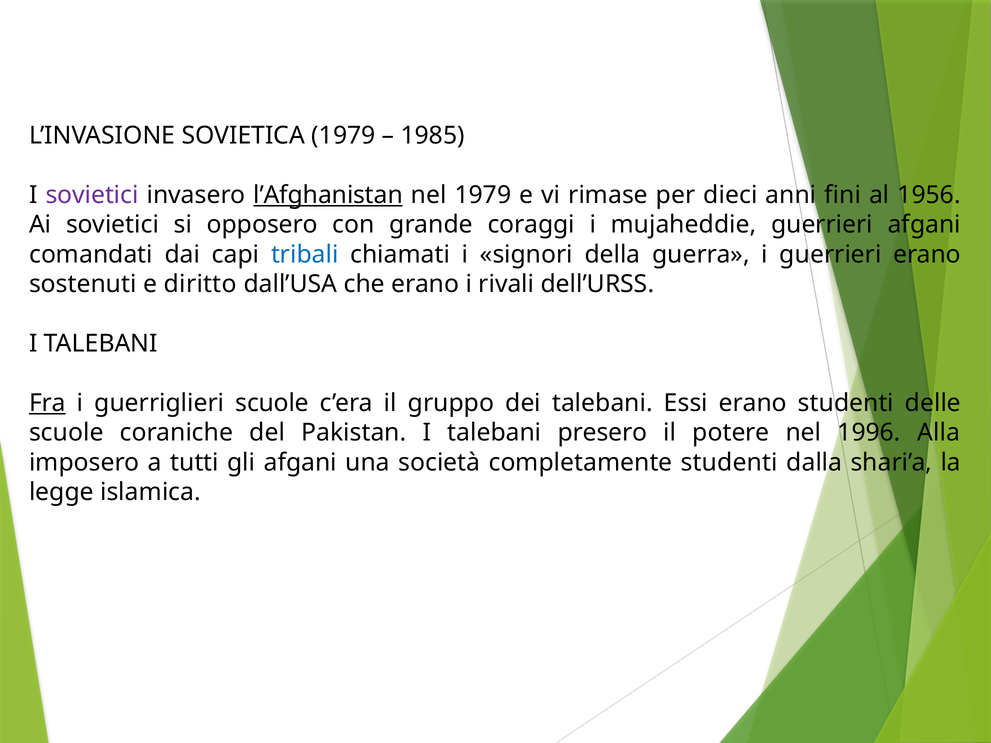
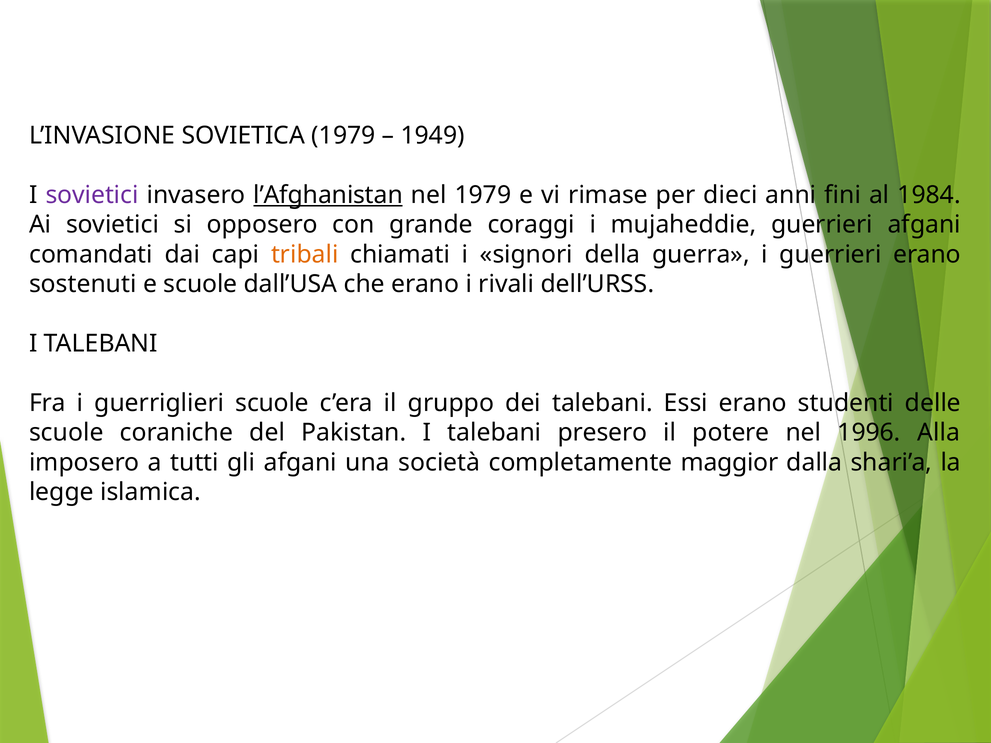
1985: 1985 -> 1949 (433, 136)
1956: 1956 -> 1984 (929, 195)
tribali colour: blue -> orange (305, 254)
e diritto: diritto -> scuole (200, 284)
Fra underline: present -> none (47, 403)
completamente studenti: studenti -> maggior (730, 463)
